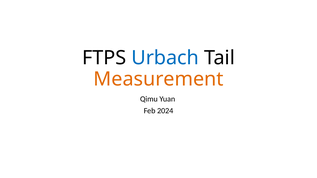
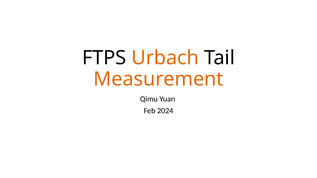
Urbach colour: blue -> orange (165, 58)
